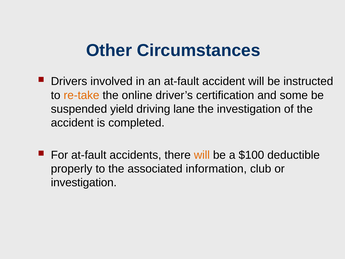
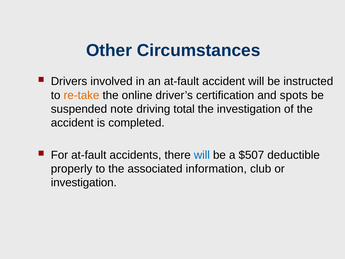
some: some -> spots (294, 95)
yield: yield -> note (122, 109)
lane: lane -> total (184, 109)
will colour: orange -> blue (202, 155)
$100: $100 -> $507 (251, 155)
